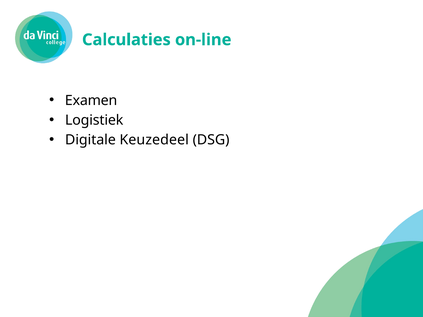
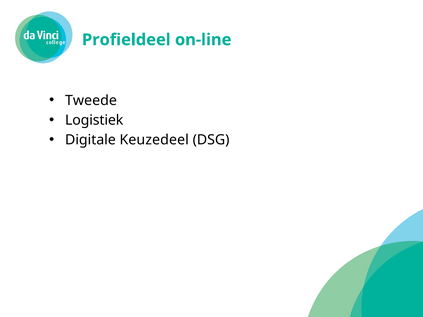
Calculaties: Calculaties -> Profieldeel (126, 40)
Examen: Examen -> Tweede (91, 101)
